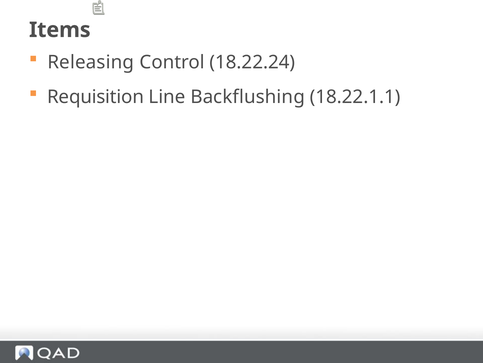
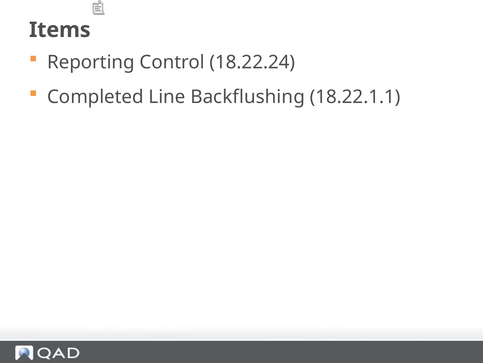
Releasing: Releasing -> Reporting (91, 62)
Requisition: Requisition -> Completed (95, 97)
